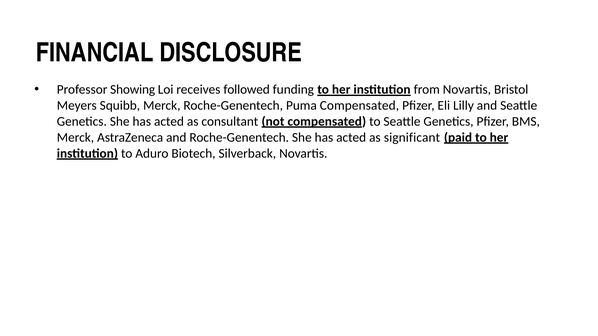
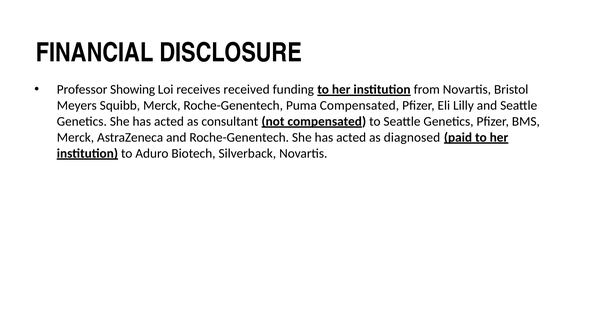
followed: followed -> received (247, 90)
significant: significant -> diagnosed (412, 138)
